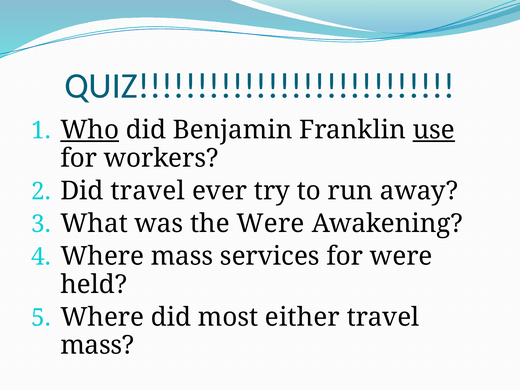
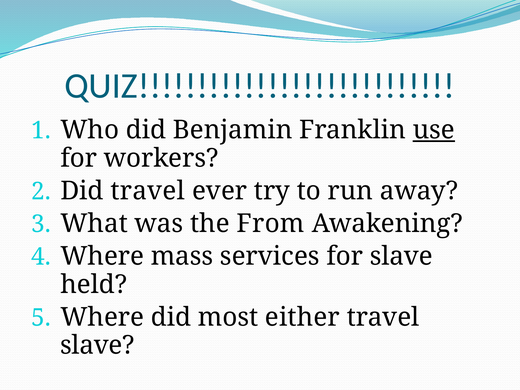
Who underline: present -> none (90, 130)
the Were: Were -> From (271, 224)
for were: were -> slave (401, 256)
mass: mass -> slave (97, 345)
